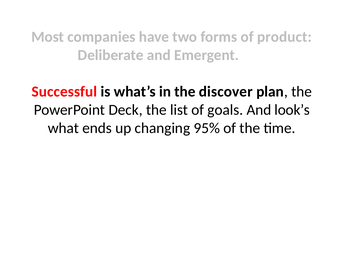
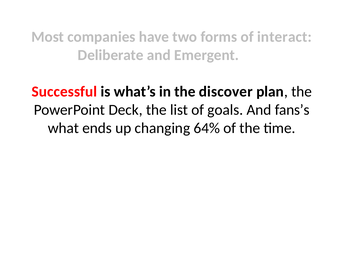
product: product -> interact (284, 37)
look’s: look’s -> fans’s (292, 110)
95%: 95% -> 64% (207, 128)
